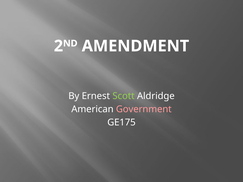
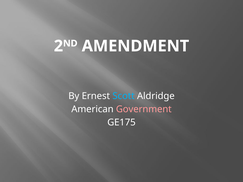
Scott colour: light green -> light blue (124, 96)
